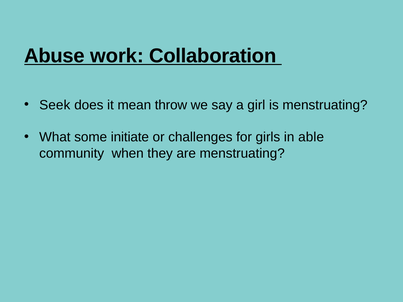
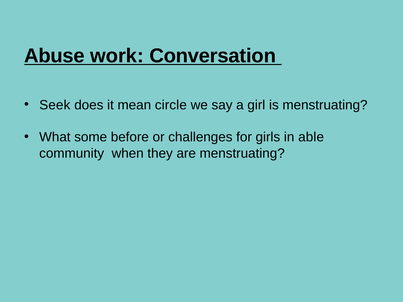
Collaboration: Collaboration -> Conversation (213, 56)
throw: throw -> circle (171, 105)
initiate: initiate -> before (130, 137)
